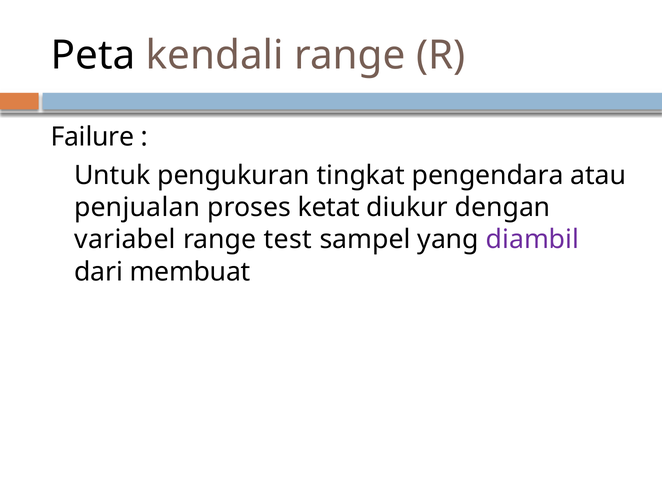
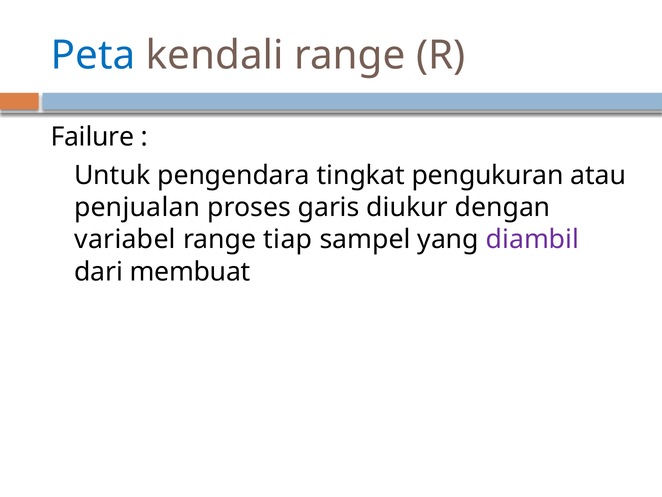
Peta colour: black -> blue (93, 55)
pengukuran: pengukuran -> pengendara (234, 175)
pengendara: pengendara -> pengukuran (488, 175)
ketat: ketat -> garis (329, 207)
test: test -> tiap (288, 239)
